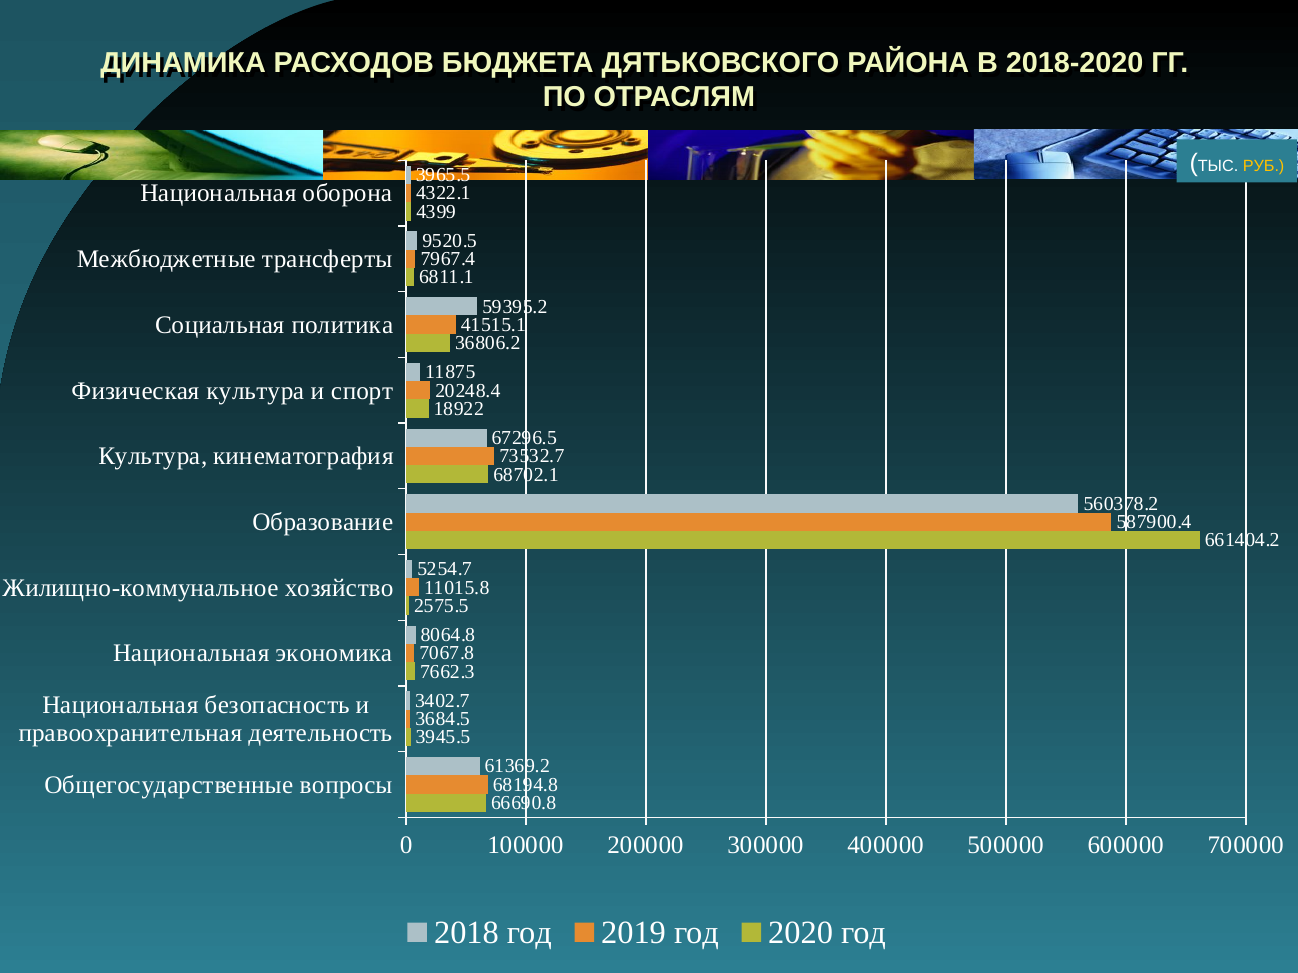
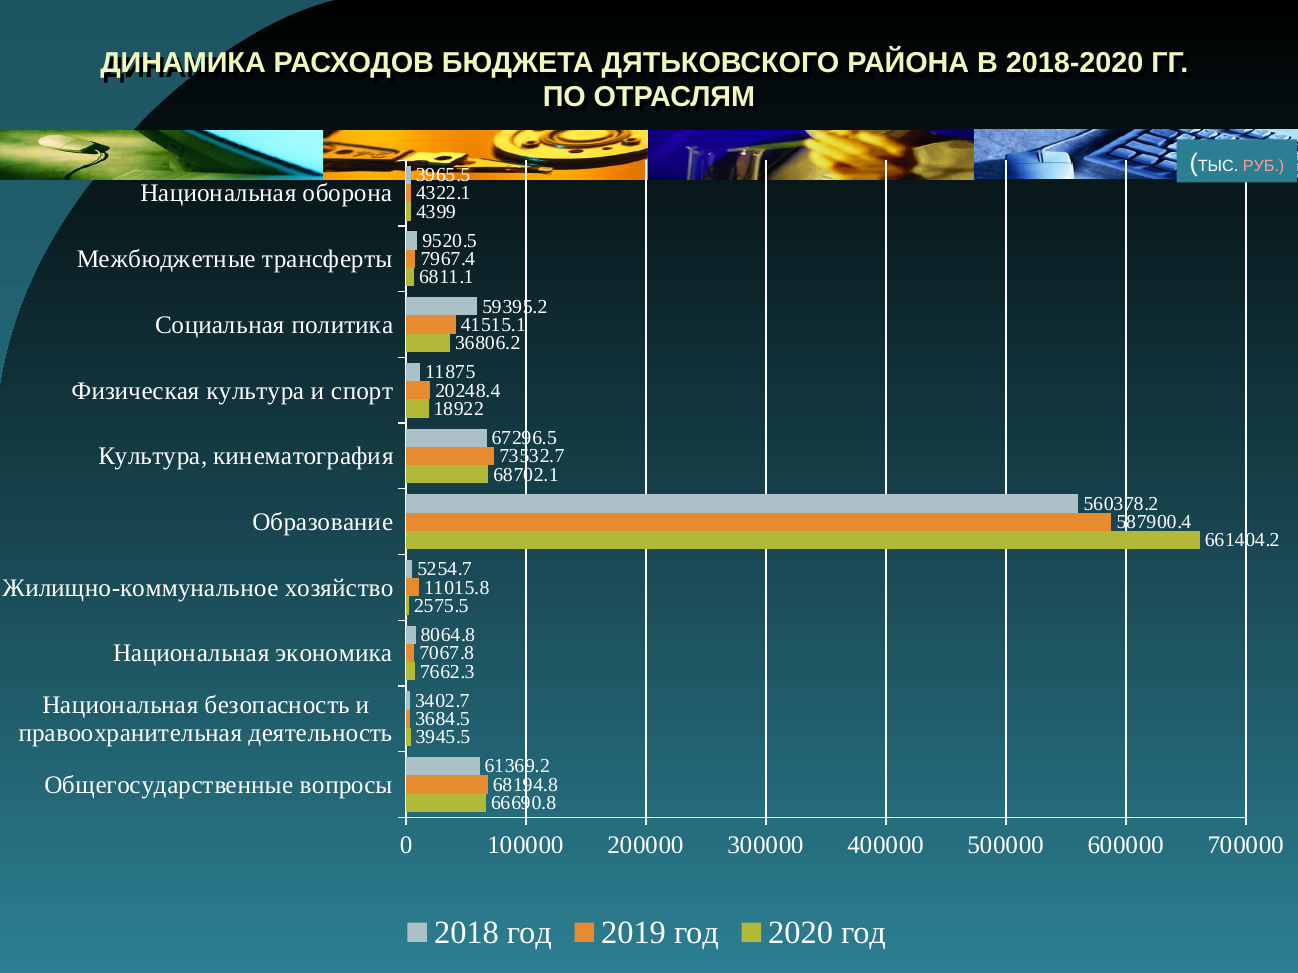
РУБ colour: yellow -> pink (1264, 166)
